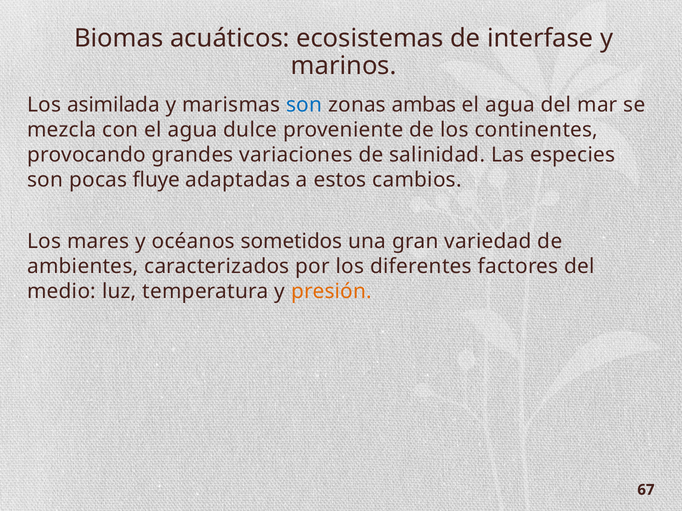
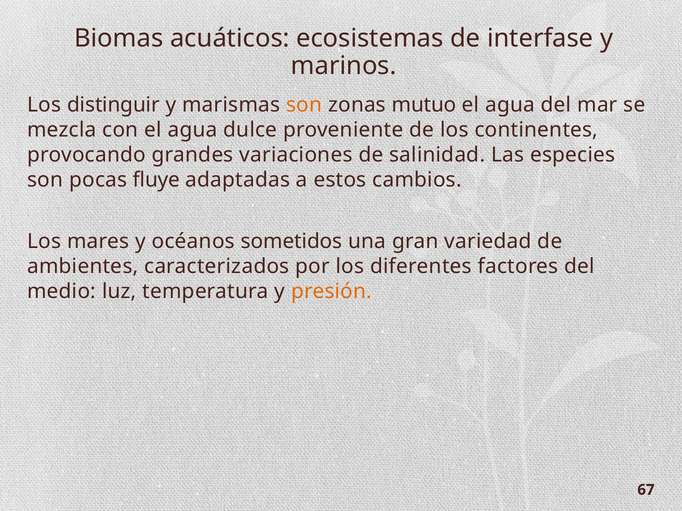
asimilada: asimilada -> distinguir (113, 105)
son colour: blue -> orange (304, 105)
ambas: ambas -> mutuo (424, 105)
